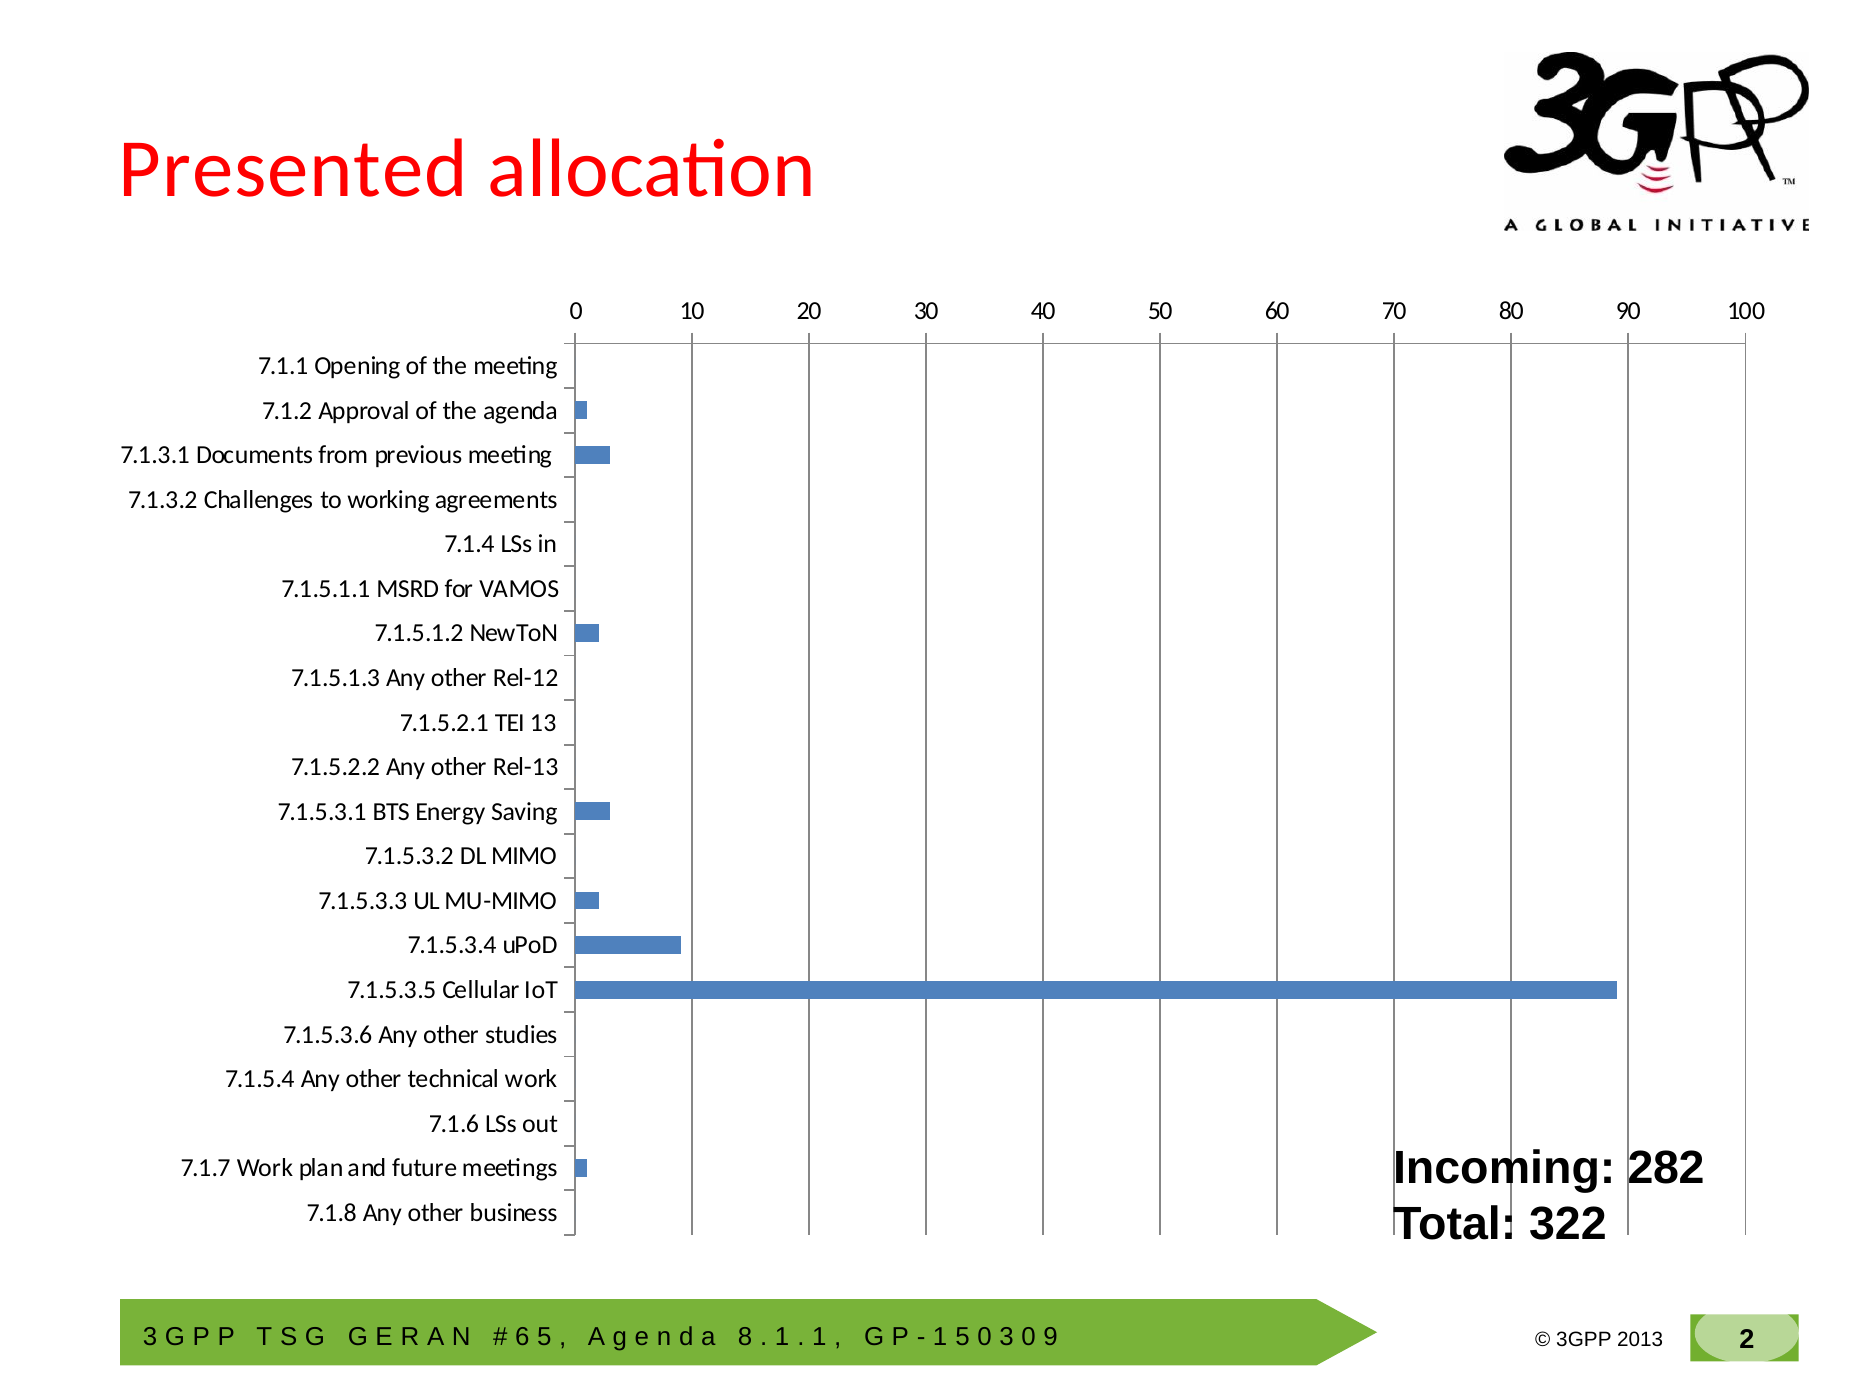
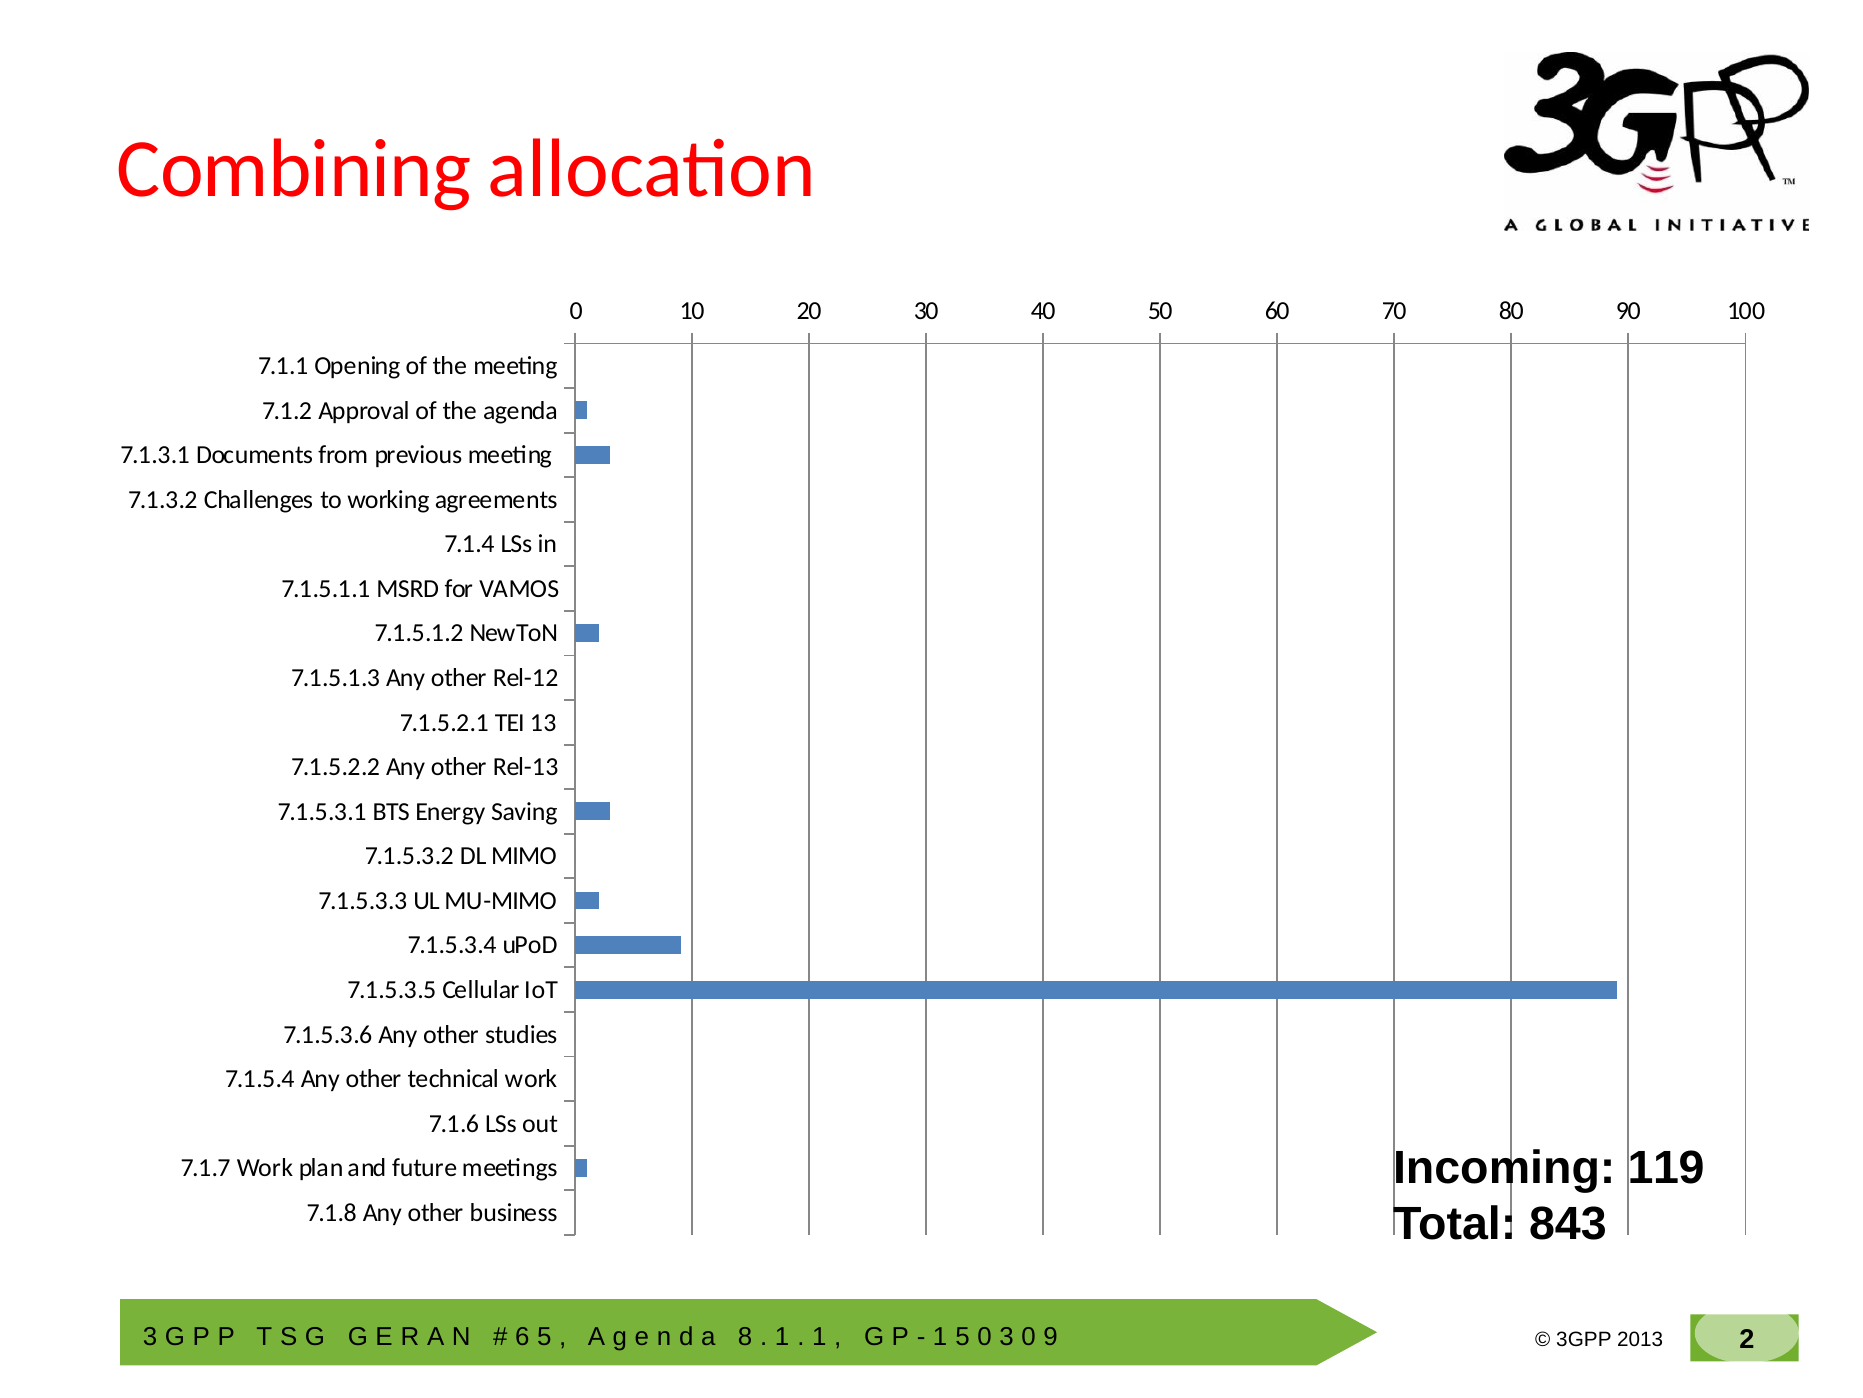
Presented: Presented -> Combining (294, 169)
282: 282 -> 119 (1666, 1167)
322: 322 -> 843 (1568, 1223)
